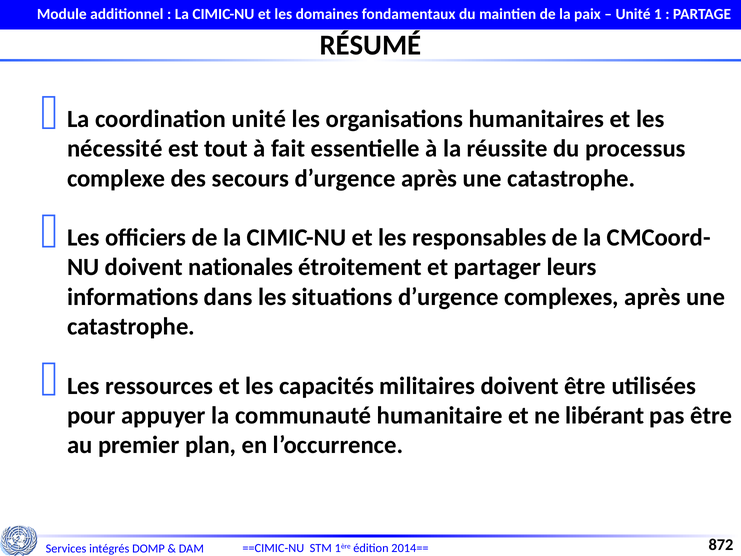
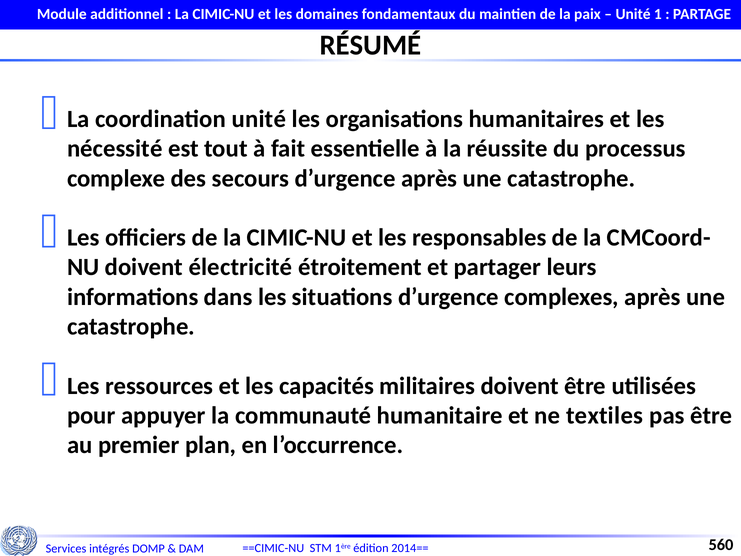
nationales: nationales -> électricité (240, 267)
libérant: libérant -> textiles (605, 415)
872: 872 -> 560 (721, 545)
